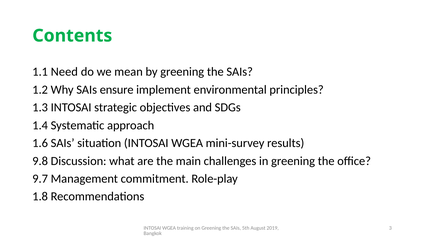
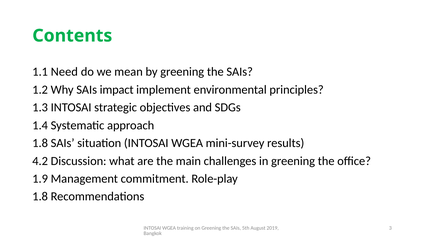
ensure: ensure -> impact (117, 89)
1.6: 1.6 -> 1.8 (40, 143)
9.8: 9.8 -> 4.2 (40, 161)
9.7: 9.7 -> 1.9 (40, 178)
